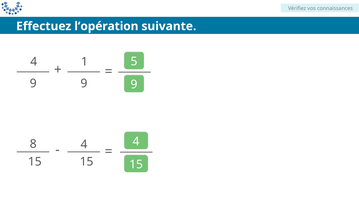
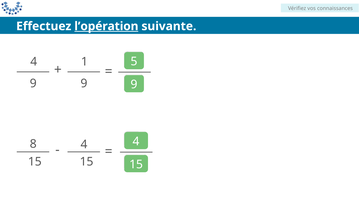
l’opération underline: none -> present (106, 26)
